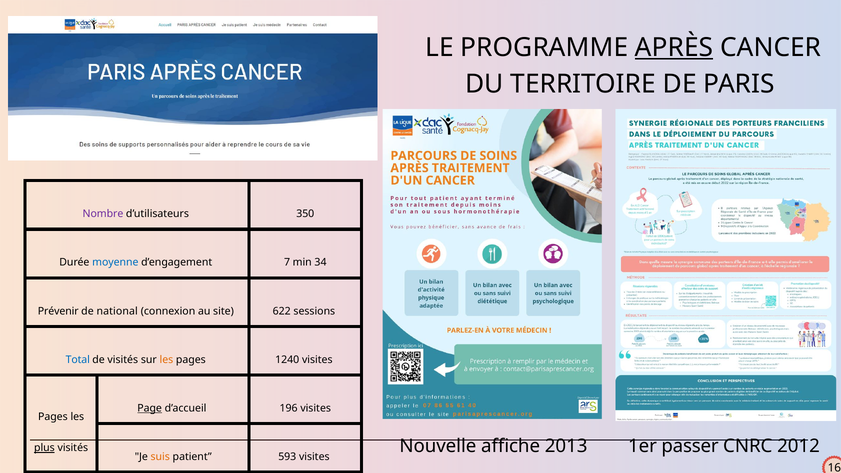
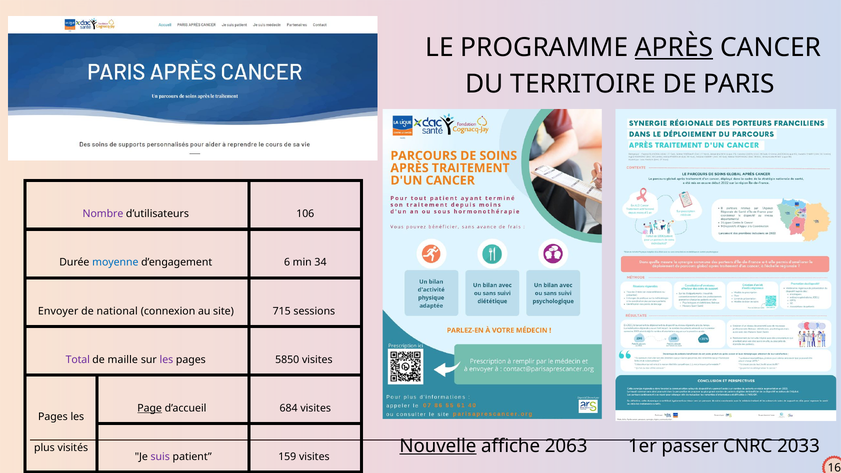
350: 350 -> 106 (305, 214)
7: 7 -> 6 (287, 263)
Prévenir: Prévenir -> Envoyer (58, 311)
622: 622 -> 715 (282, 311)
Total colour: blue -> purple (78, 360)
de visités: visités -> maille (123, 360)
les colour: orange -> purple (166, 360)
1240: 1240 -> 5850 (287, 360)
196: 196 -> 684 (289, 408)
Nouvelle underline: none -> present (438, 446)
2013: 2013 -> 2063 (566, 446)
2012: 2012 -> 2033 (798, 446)
plus underline: present -> none (44, 448)
suis colour: orange -> purple (160, 457)
593: 593 -> 159 (287, 457)
